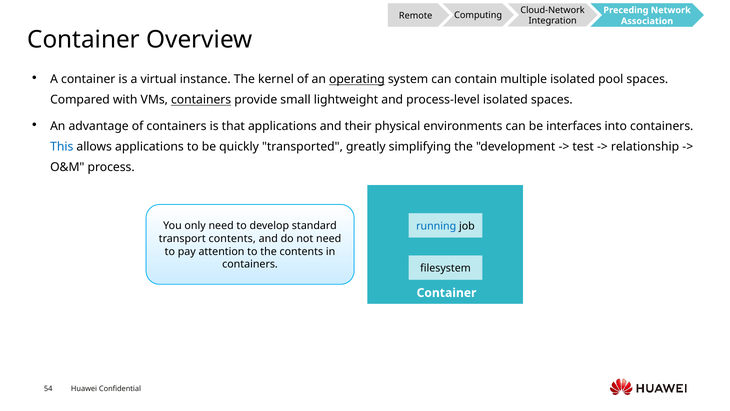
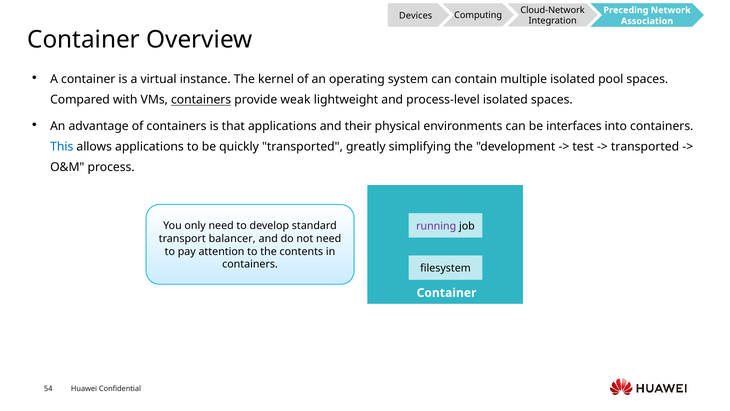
Remote: Remote -> Devices (416, 16)
operating underline: present -> none (357, 79)
small: small -> weak (295, 100)
relationship: relationship -> transported (645, 147)
running colour: blue -> purple (436, 226)
transport contents: contents -> balancer (232, 239)
